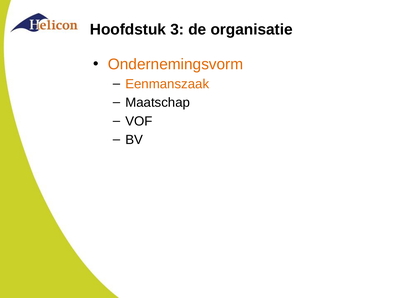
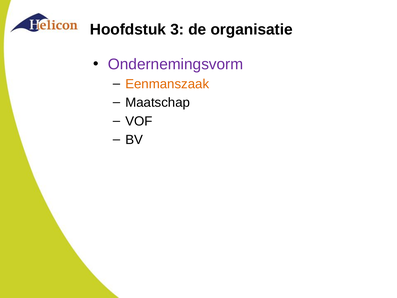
Ondernemingsvorm colour: orange -> purple (176, 64)
